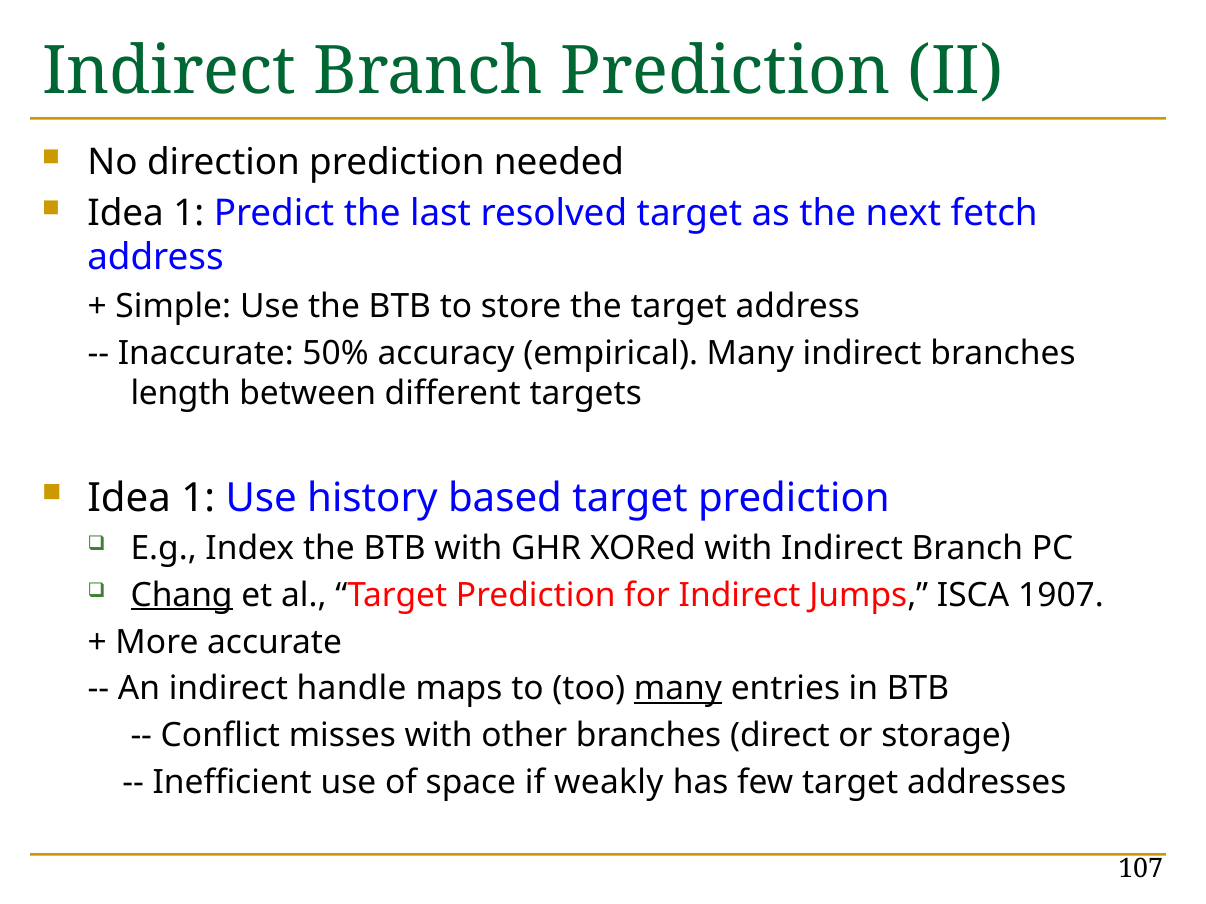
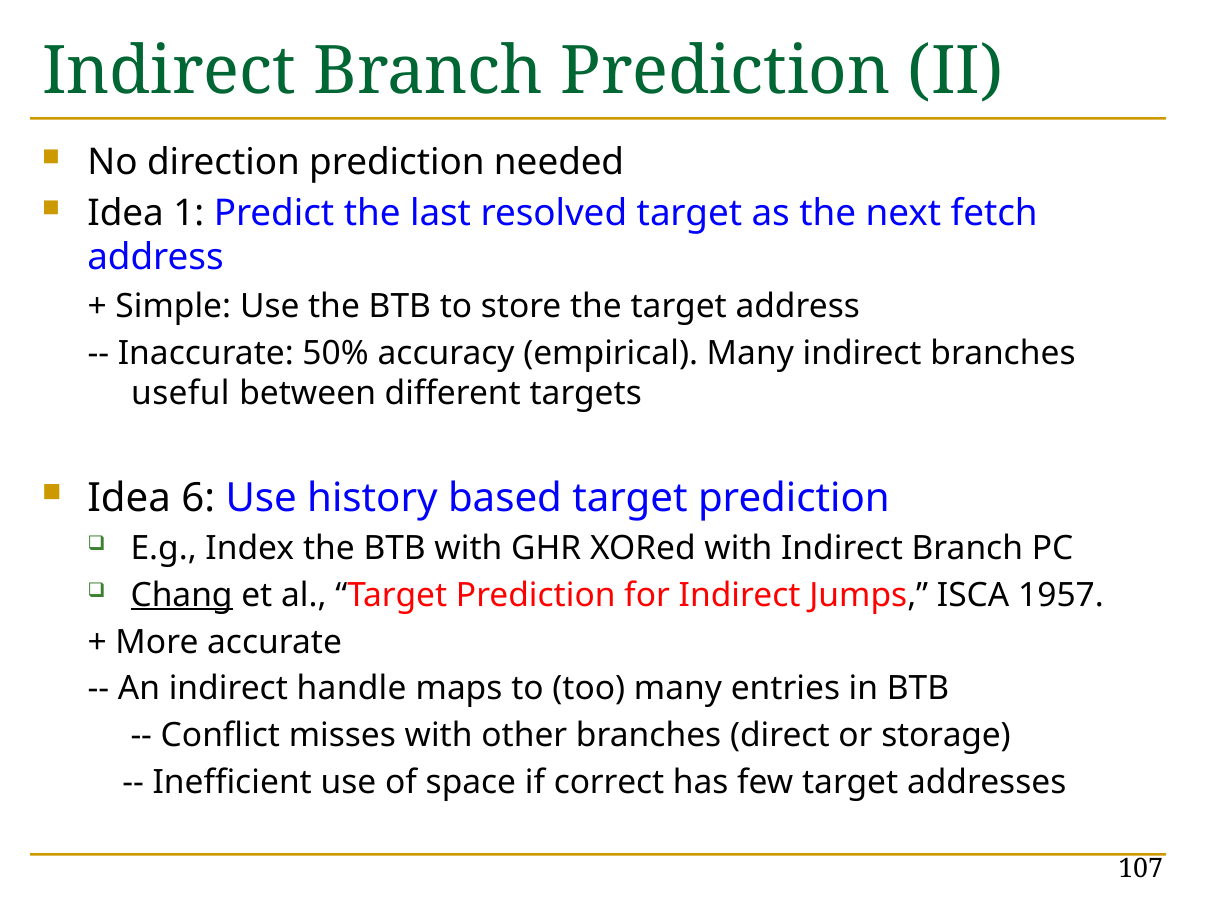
length: length -> useful (180, 394)
1: 1 -> 6 (198, 498)
1907: 1907 -> 1957 (1061, 595)
many underline: present -> none (678, 689)
weakly: weakly -> correct (609, 783)
